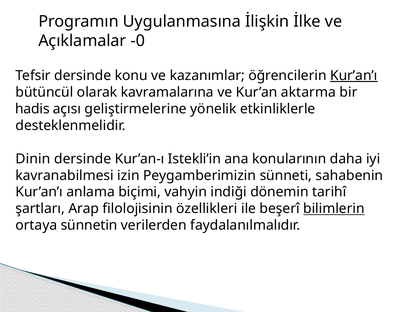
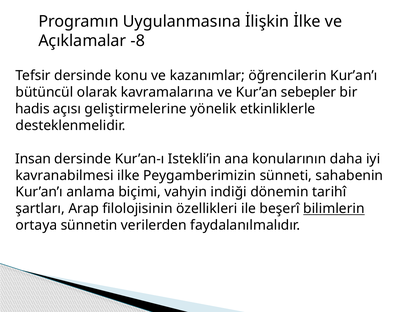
-0: -0 -> -8 (138, 41)
Kur’an’ı underline: present -> none (354, 75)
aktarma: aktarma -> sebepler (309, 92)
Dinin: Dinin -> Insan (33, 158)
izin: izin -> ilke (128, 175)
